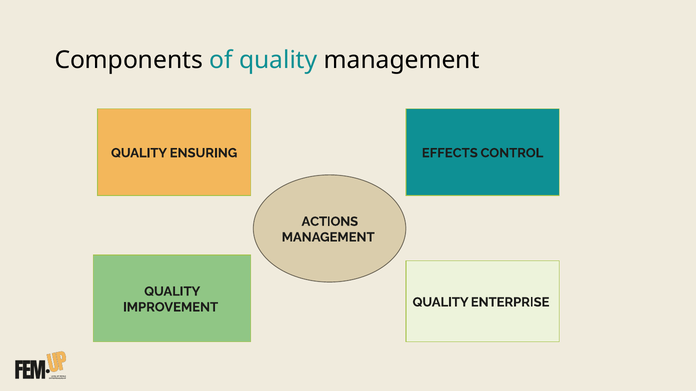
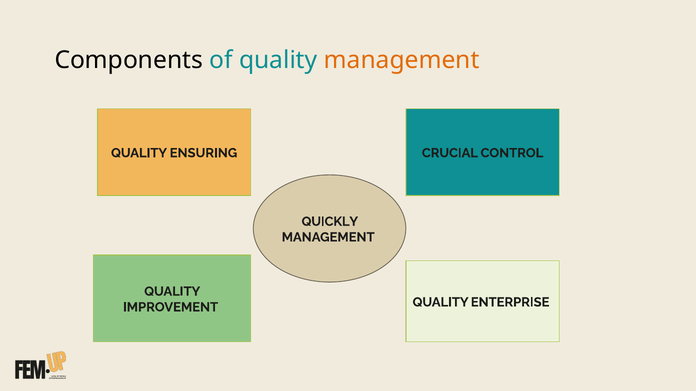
management colour: black -> orange (402, 60)
EFFECTS: EFFECTS -> CRUCIAL (450, 153)
ACTIONS: ACTIONS -> QUICKLY (330, 222)
